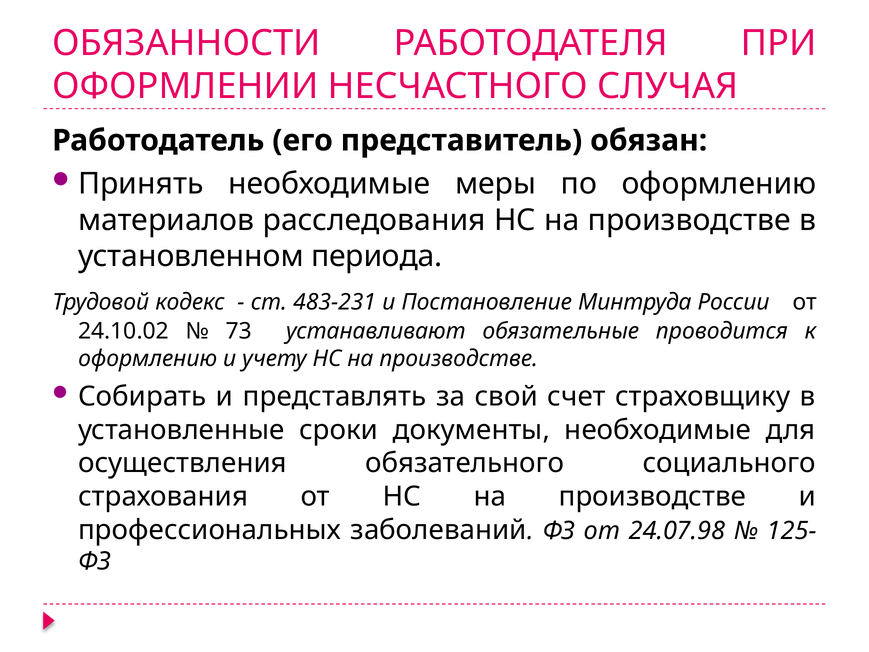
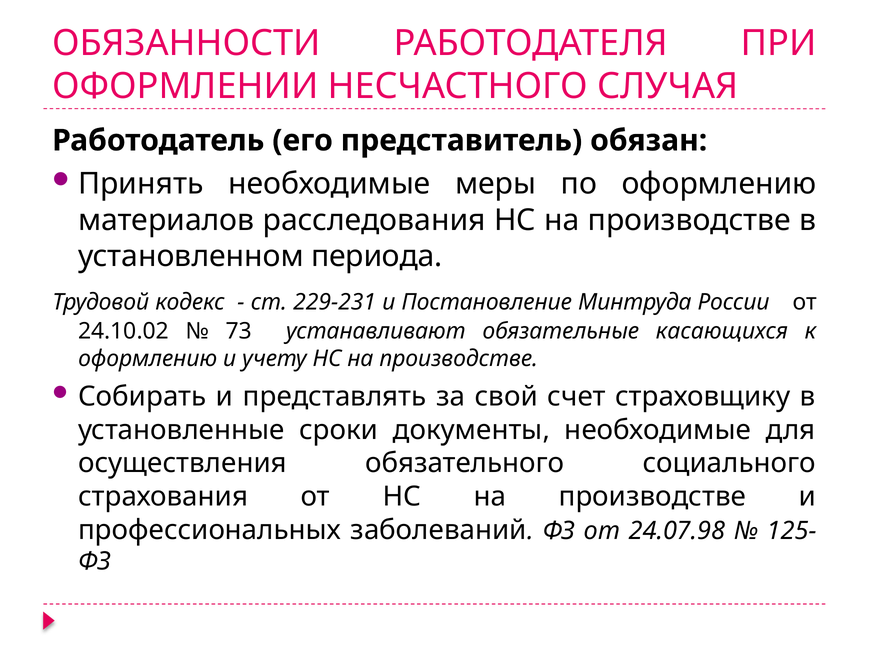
483-231: 483-231 -> 229-231 (335, 302)
проводится: проводится -> касающихся (722, 331)
